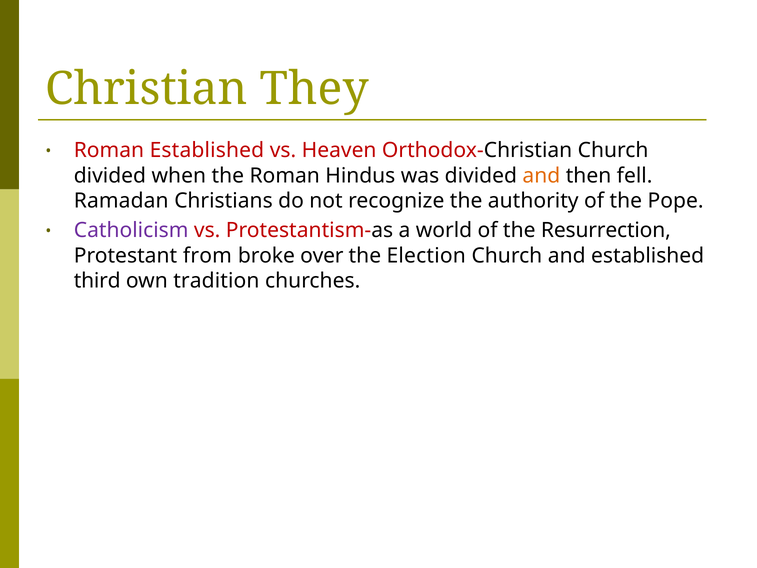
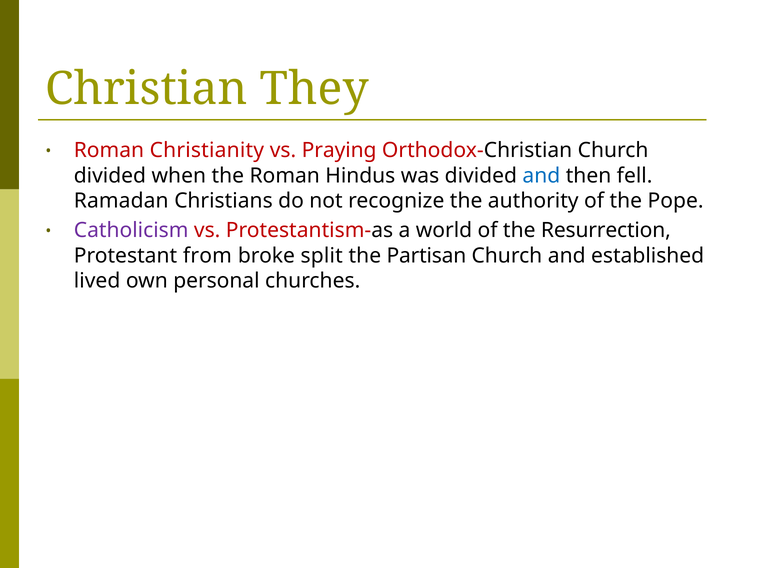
Roman Established: Established -> Christianity (207, 150)
Heaven: Heaven -> Praying (339, 150)
and colour: orange -> blue (541, 176)
over: over -> split (322, 256)
Election: Election -> Partisan (426, 256)
third: third -> lived (97, 281)
tradition: tradition -> personal (216, 281)
